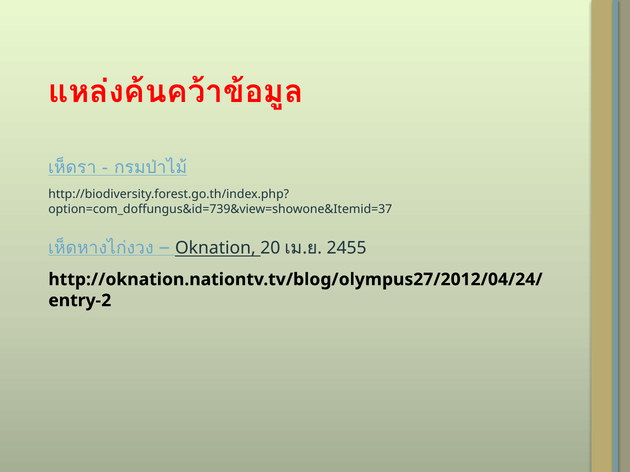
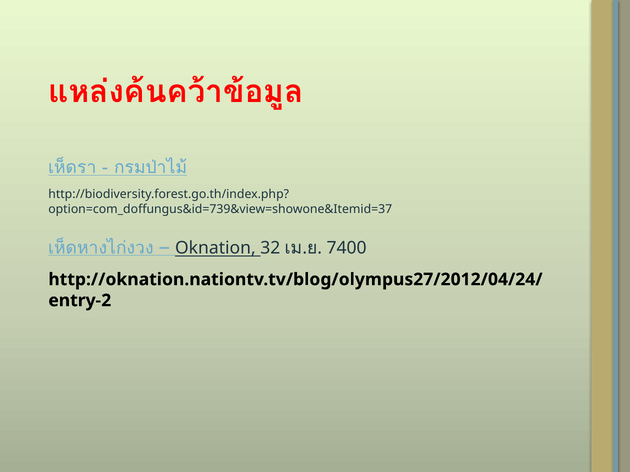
20: 20 -> 32 (270, 248)
2455: 2455 -> 7400 (347, 248)
